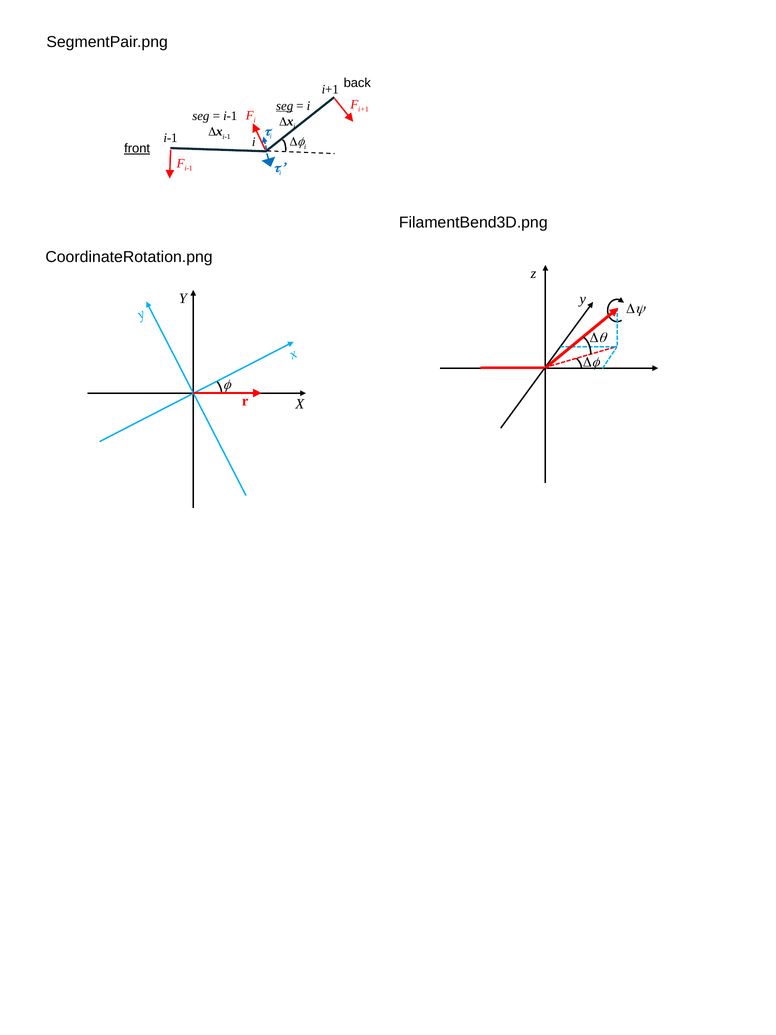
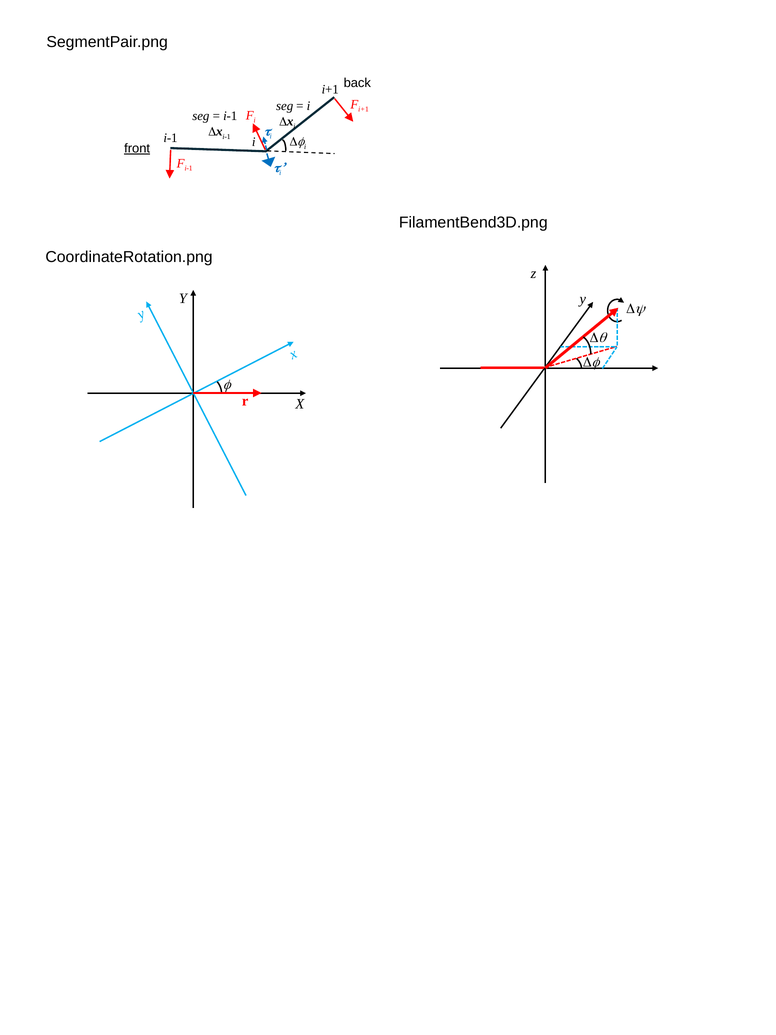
seg underline: present -> none (285, 106)
